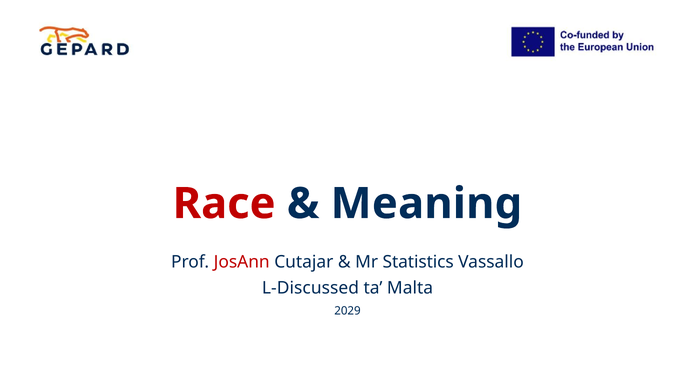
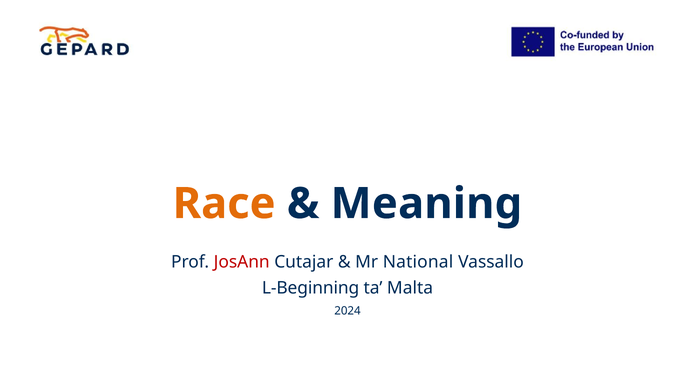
Race colour: red -> orange (224, 204)
Statistics: Statistics -> National (418, 262)
L-Discussed: L-Discussed -> L-Beginning (311, 288)
2029: 2029 -> 2024 (348, 311)
